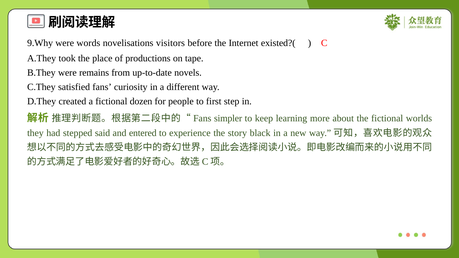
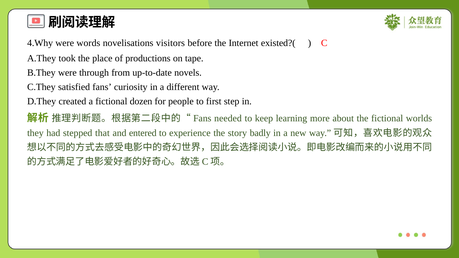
9.Why: 9.Why -> 4.Why (40, 43)
remains: remains -> through (94, 73)
simpler: simpler -> needed (228, 119)
said: said -> that (102, 133)
black: black -> badly (260, 133)
